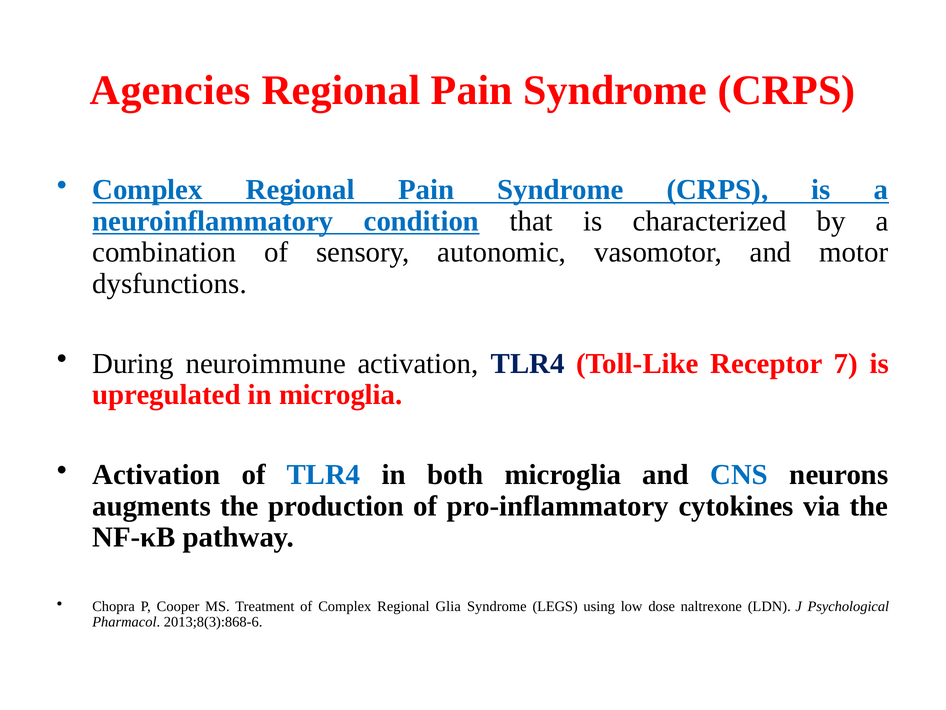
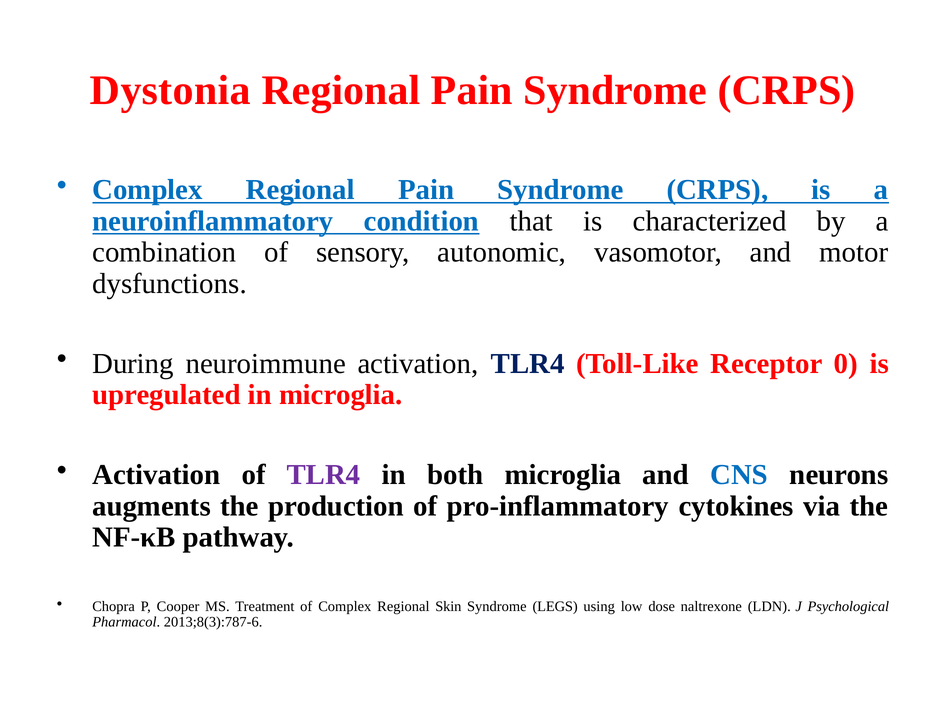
Agencies: Agencies -> Dystonia (170, 90)
7: 7 -> 0 (846, 363)
TLR4 colour: blue -> purple (324, 475)
Glia: Glia -> Skin (448, 606)
2013;8(3):868-6: 2013;8(3):868-6 -> 2013;8(3):787-6 (213, 622)
